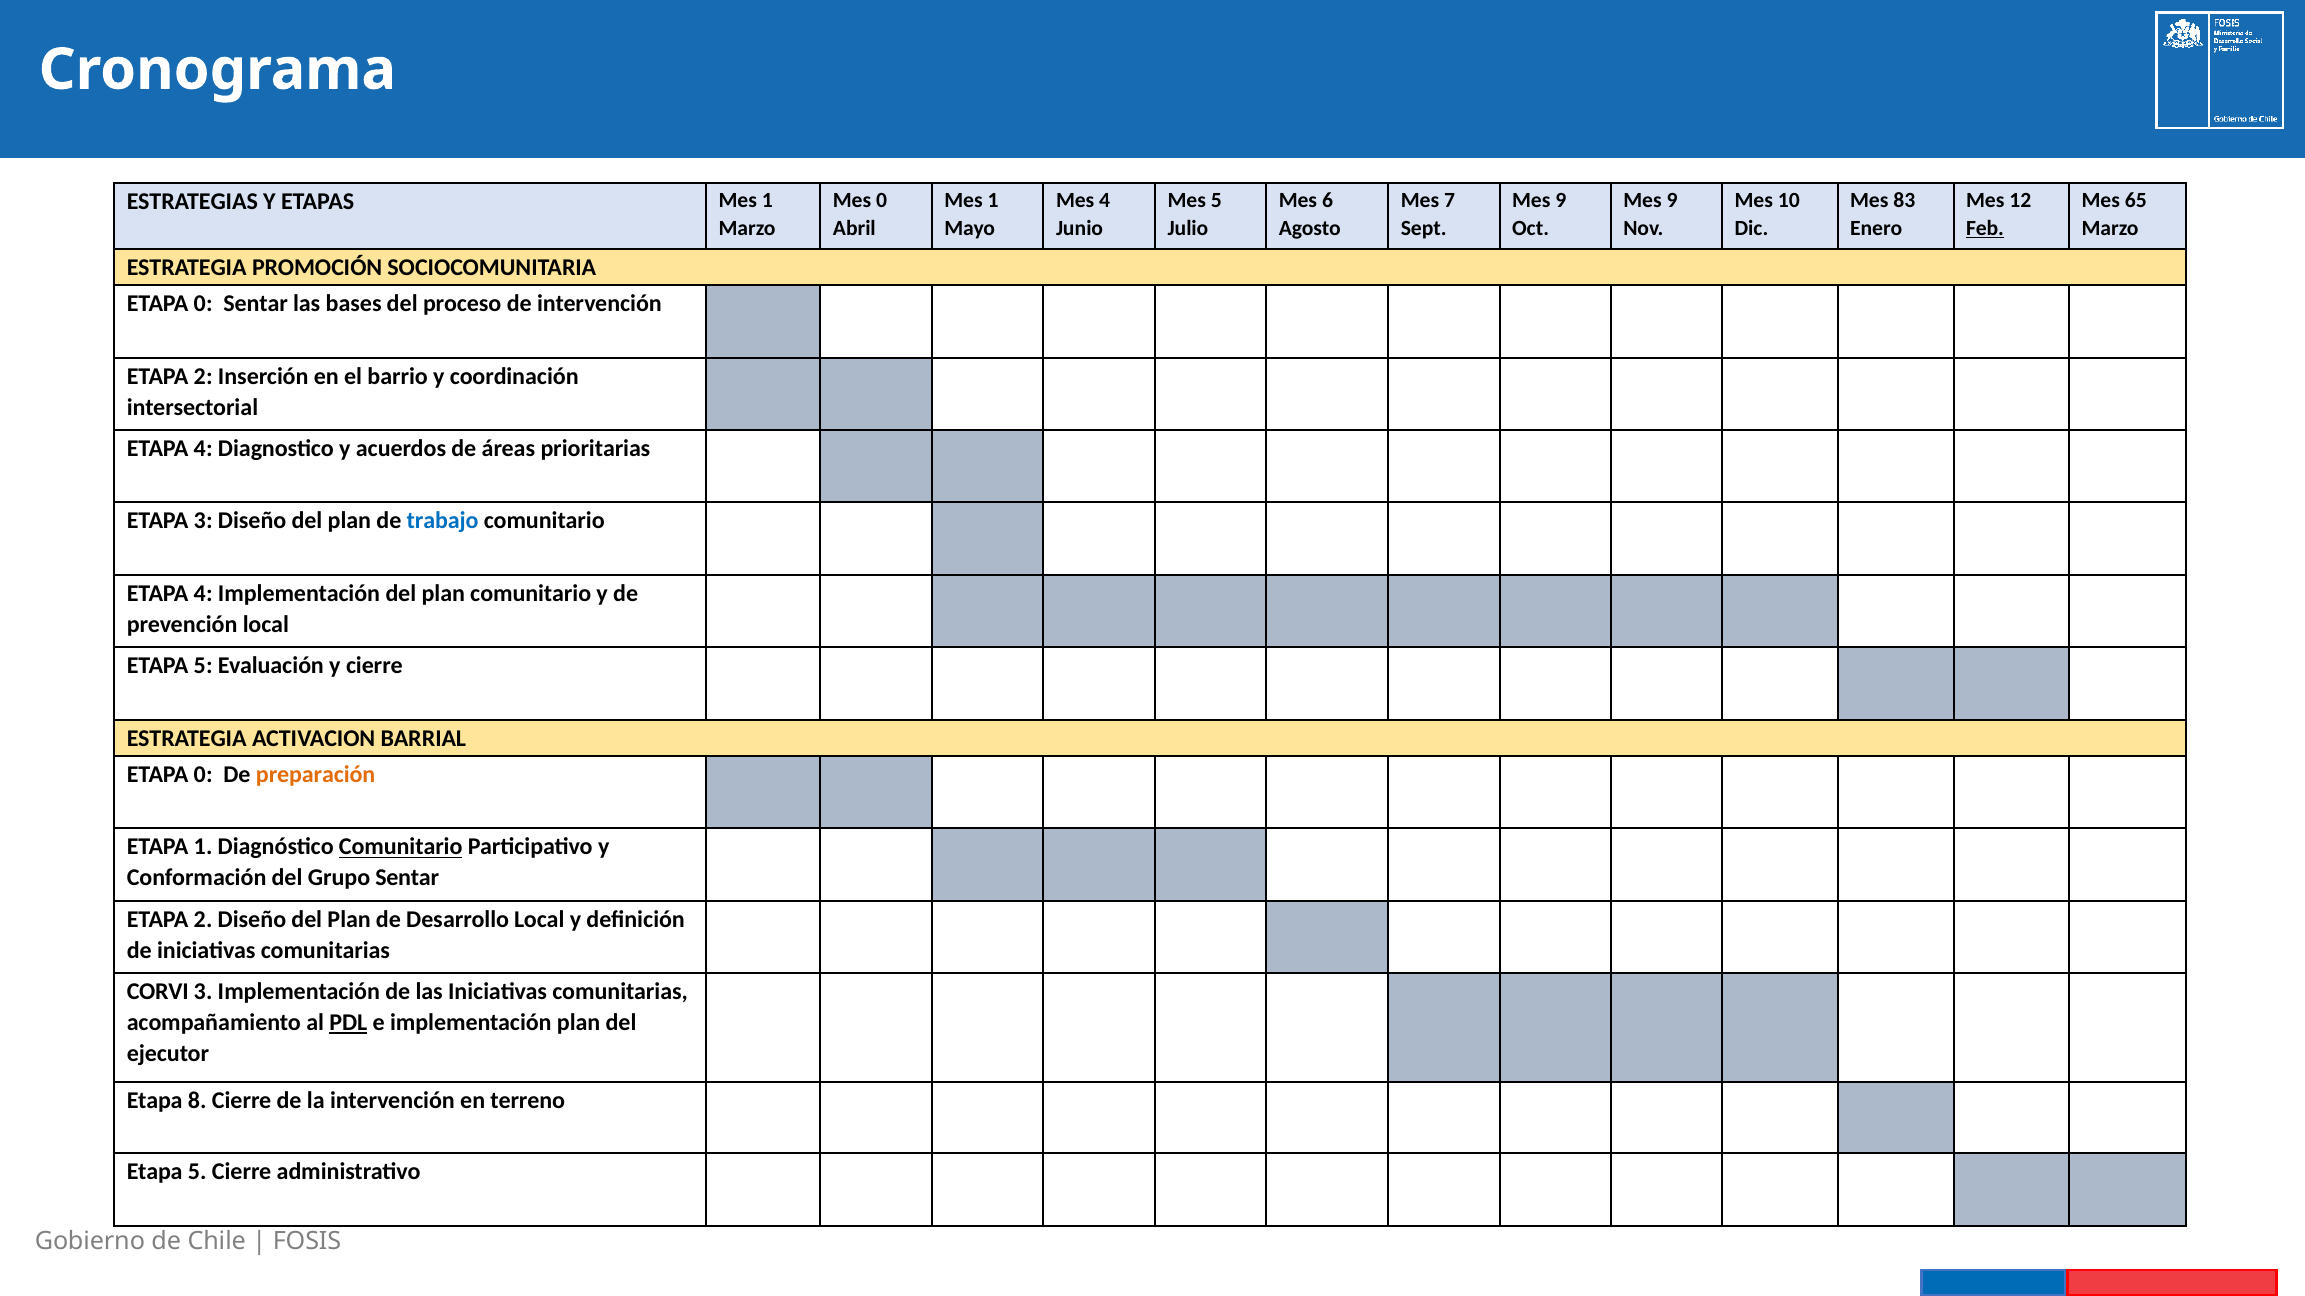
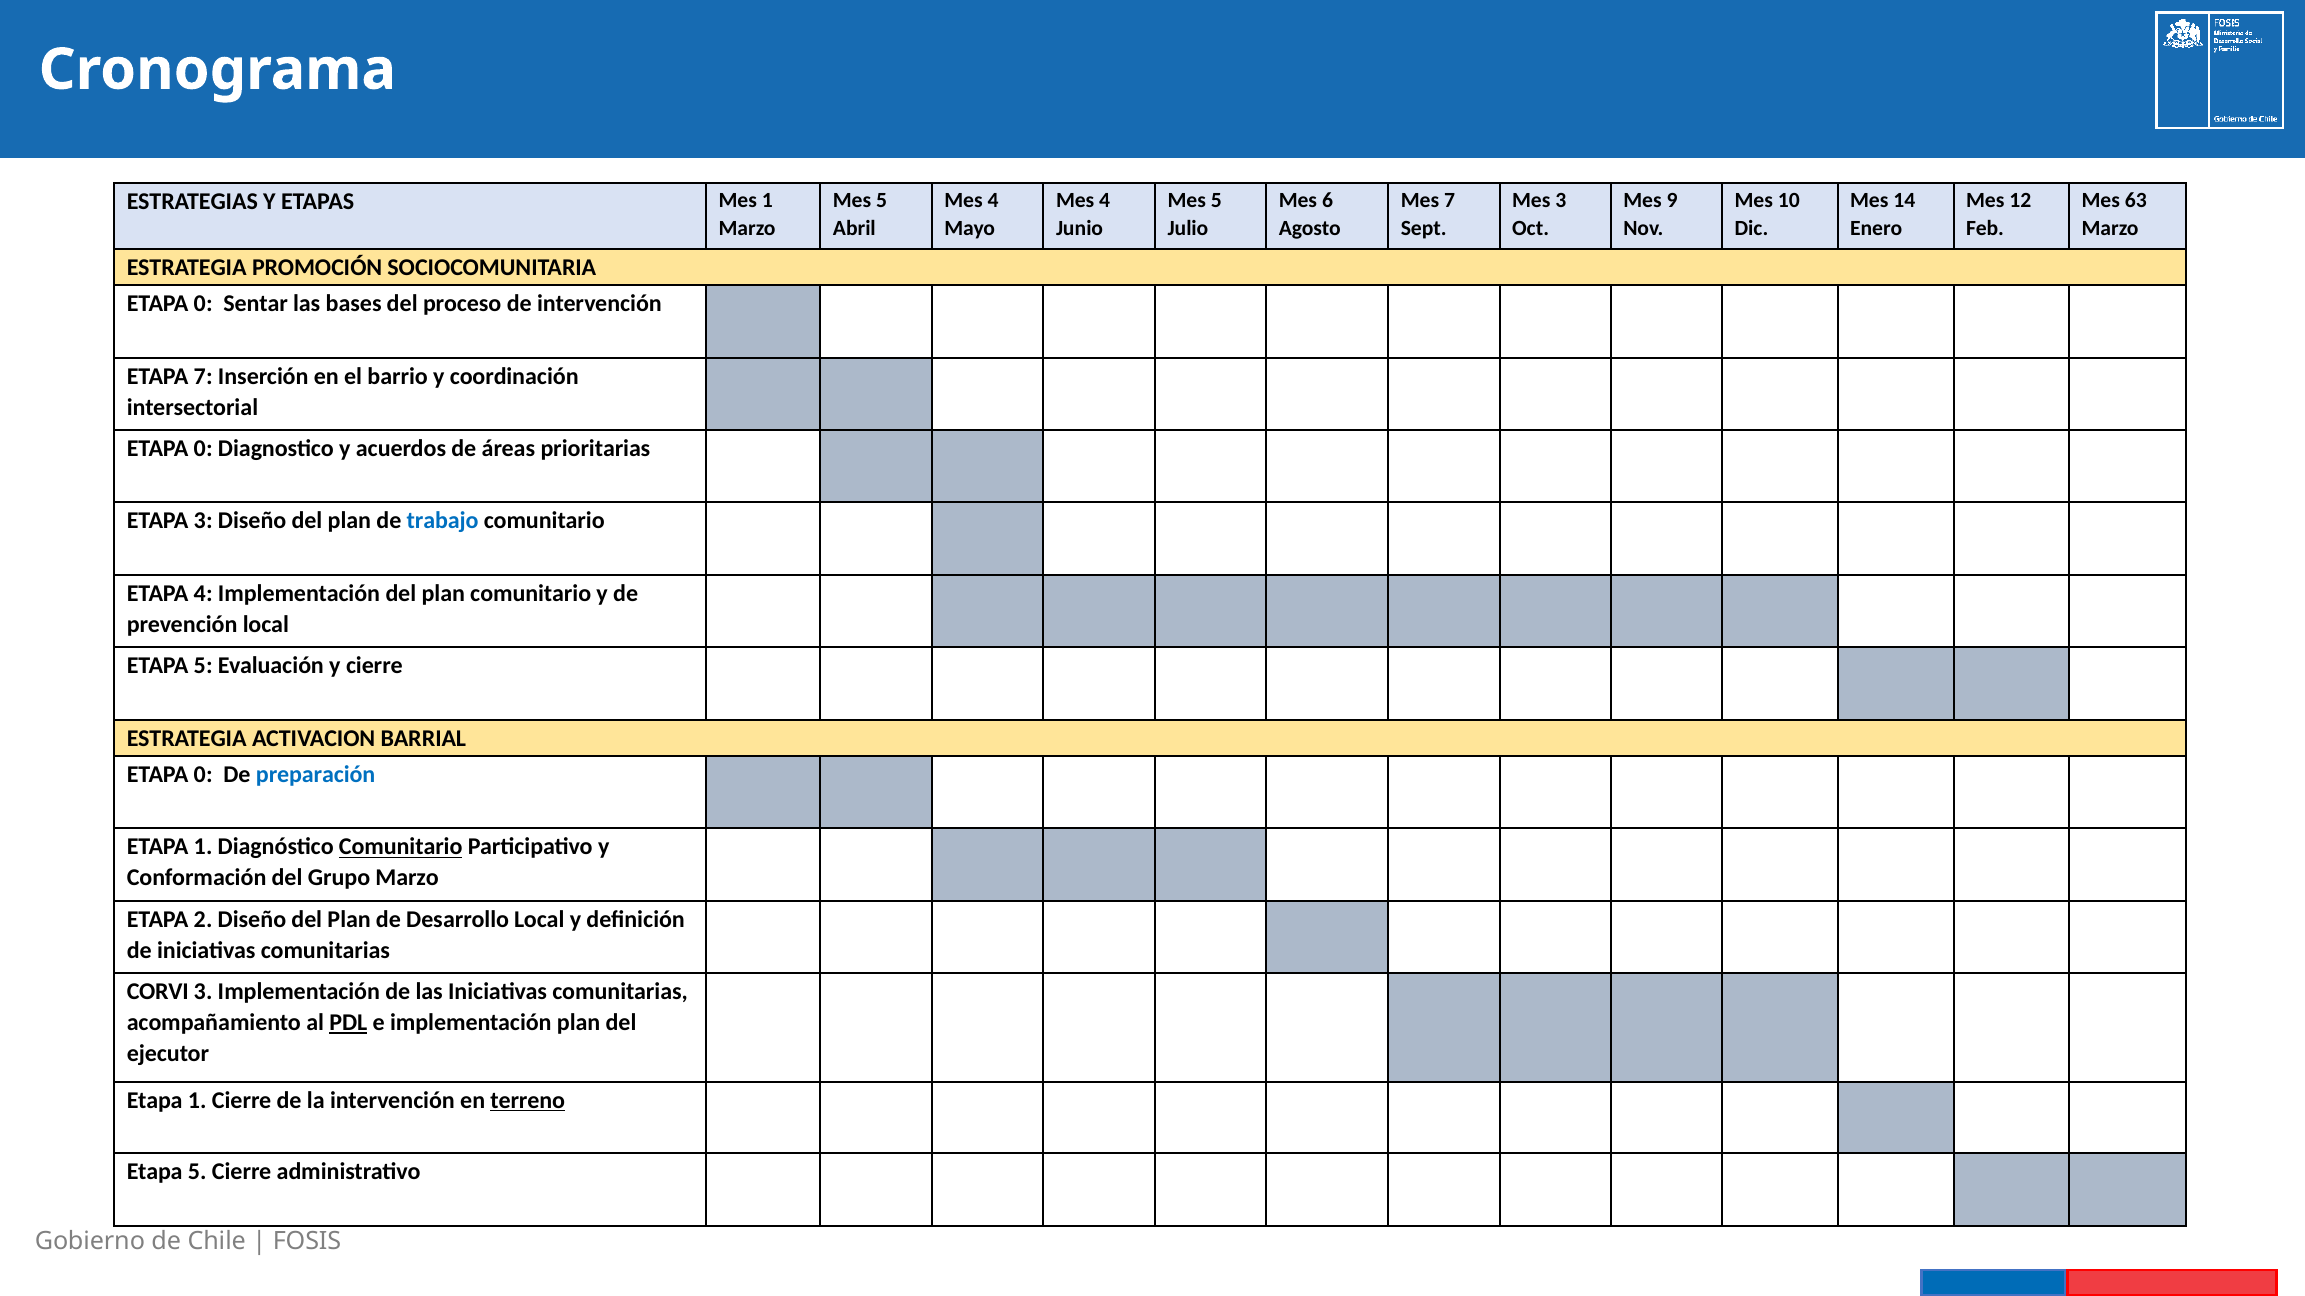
0: 0 -> 5 (882, 200)
1: 1 -> 4 (993, 200)
9: 9 -> 3 (1561, 200)
83: 83 -> 14 (1904, 200)
65: 65 -> 63 (2136, 200)
Feb underline: present -> none (1985, 229)
2: 2 -> 7 (203, 376)
4: 4 -> 0 (203, 449)
preparación colour: orange -> blue (316, 775)
Grupo Sentar: Sentar -> Marzo (407, 878)
8: 8 -> 1 (197, 1101)
terreno underline: none -> present (528, 1101)
